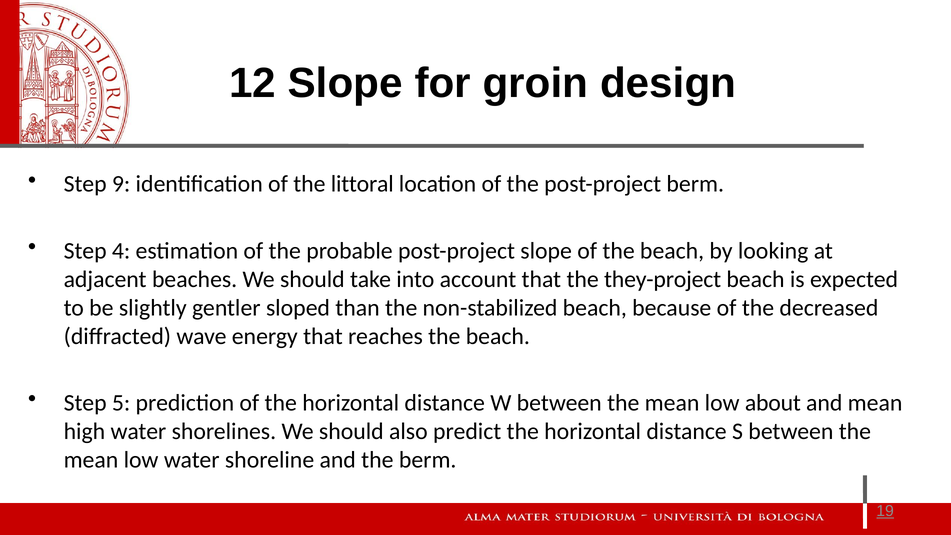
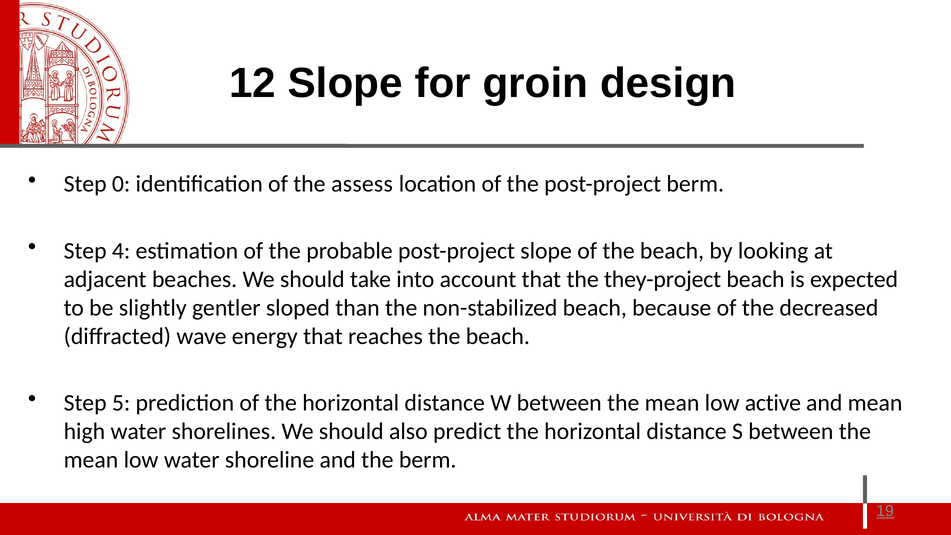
9: 9 -> 0 (121, 184)
littoral: littoral -> assess (362, 184)
about: about -> active (773, 403)
